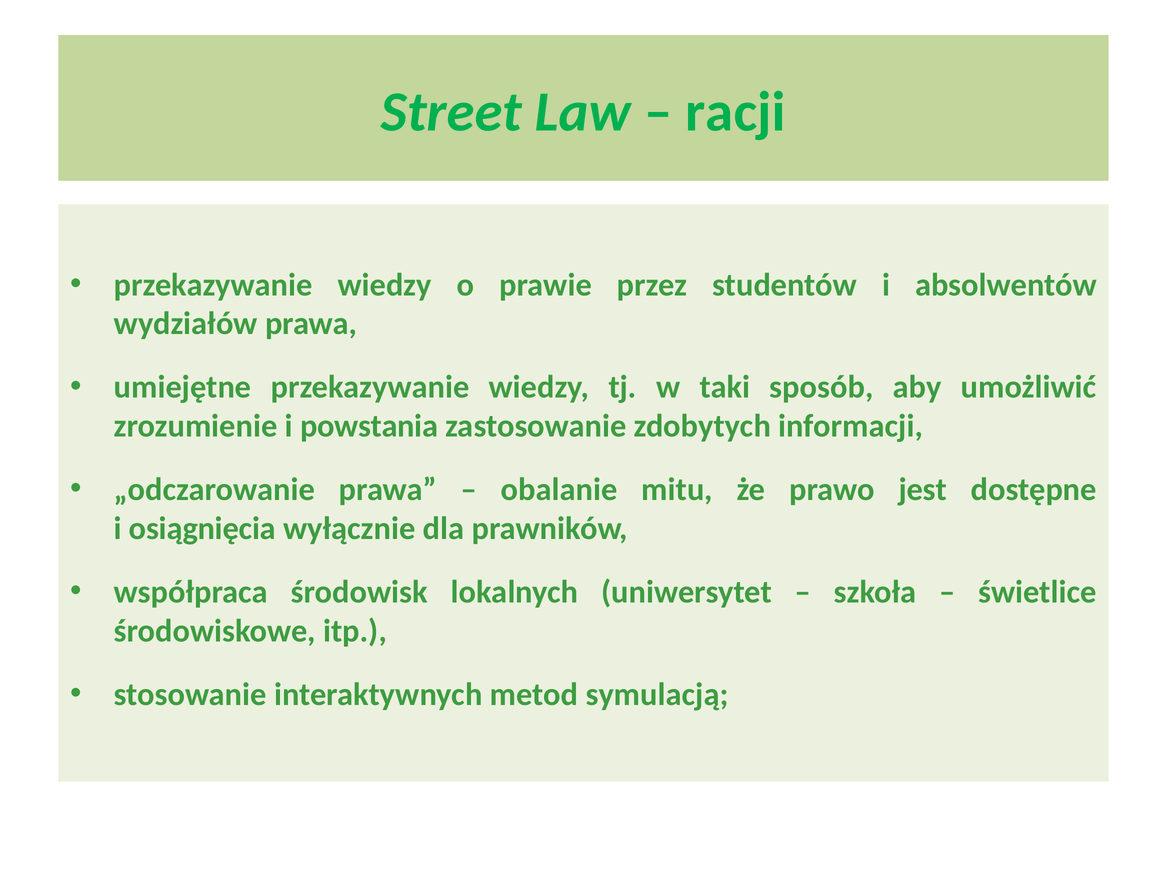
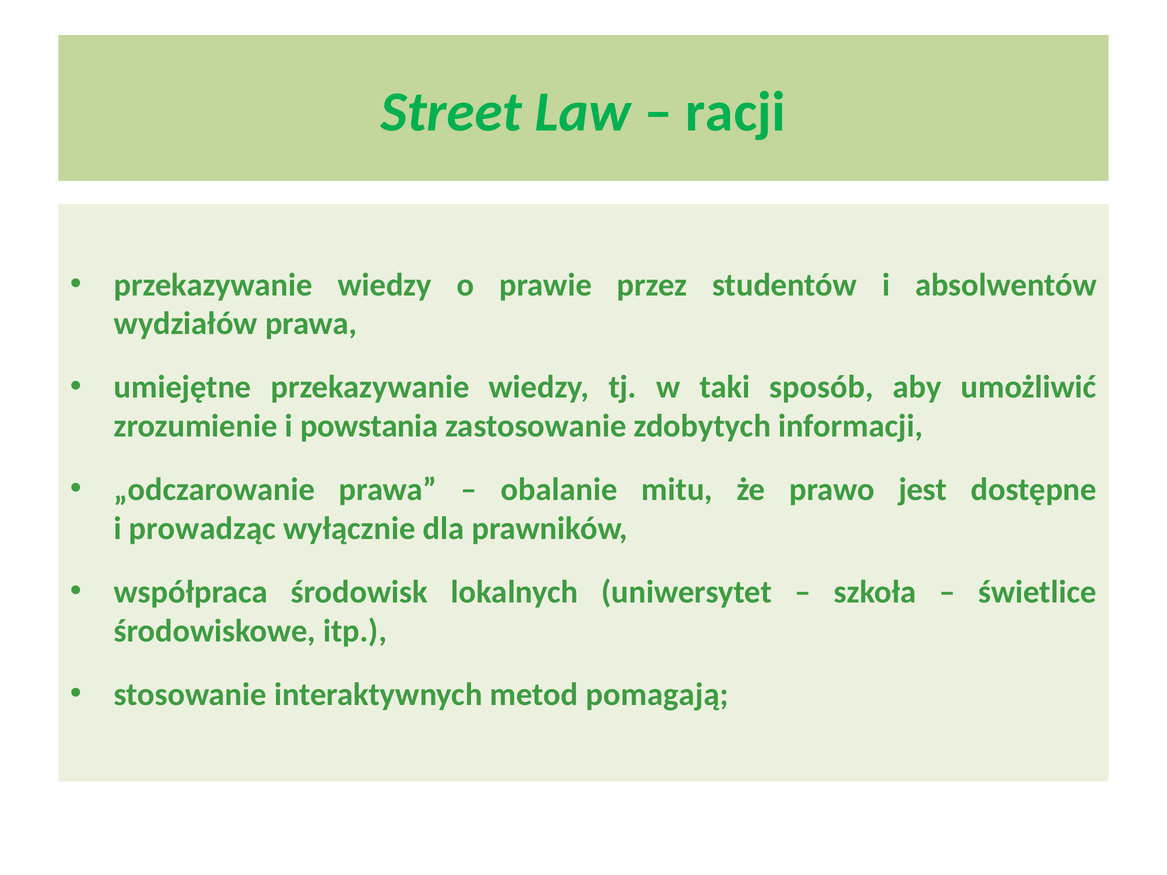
osiągnięcia: osiągnięcia -> prowadząc (202, 529)
symulacją: symulacją -> pomagają (657, 695)
